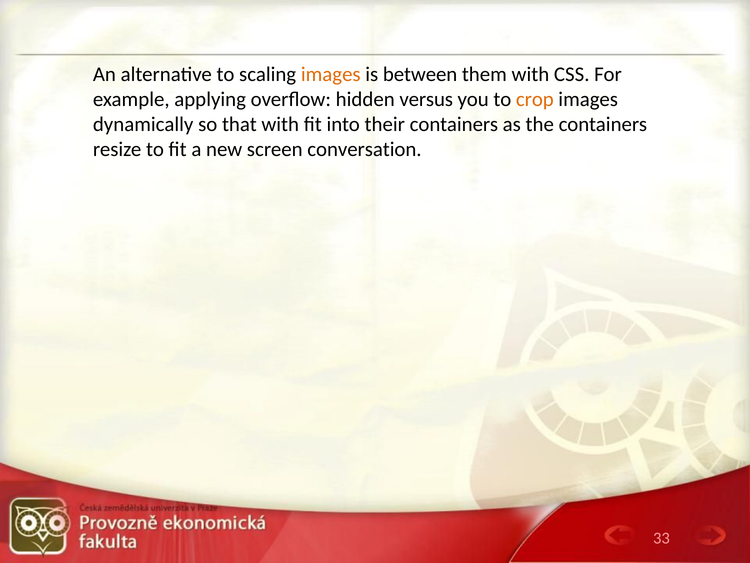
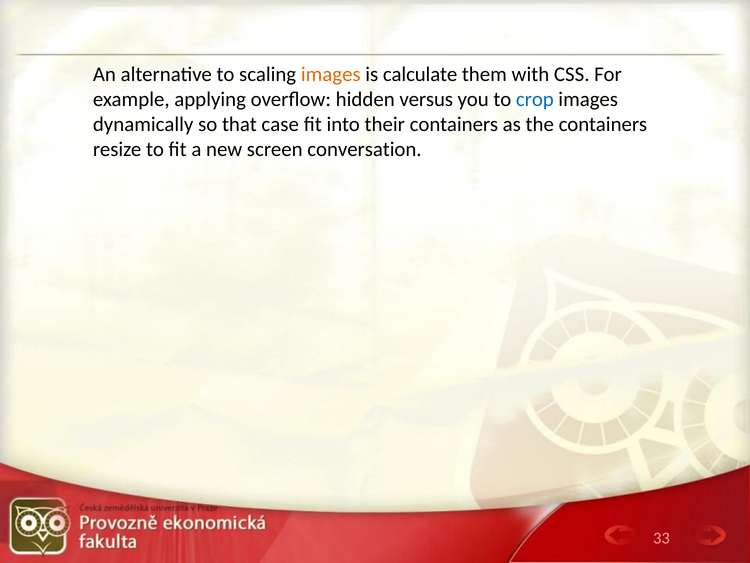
between: between -> calculate (420, 74)
crop colour: orange -> blue (535, 99)
that with: with -> case (280, 124)
